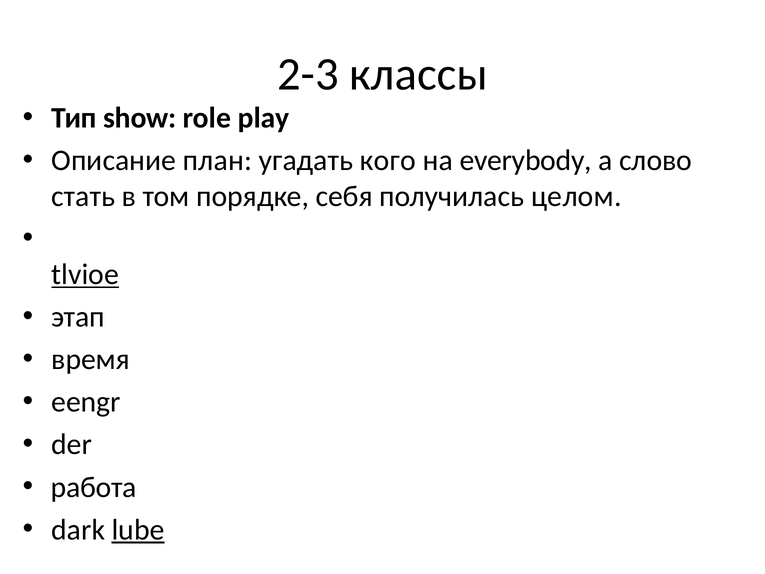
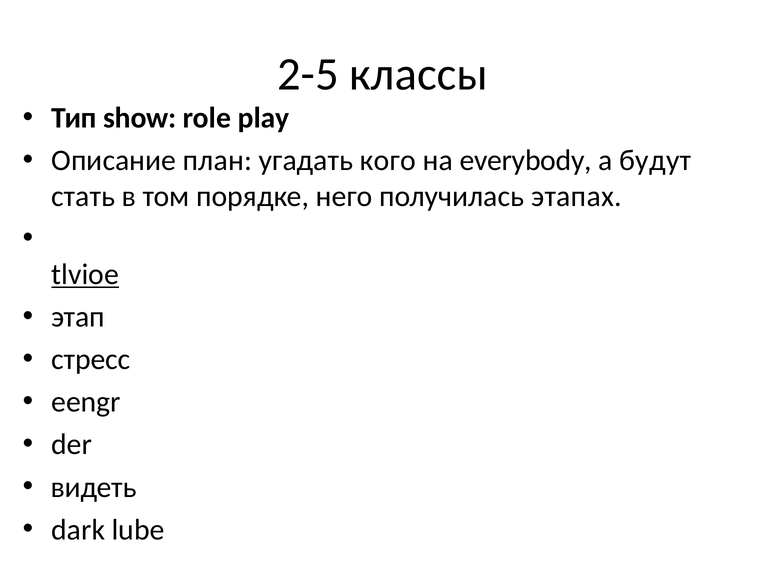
2-3: 2-3 -> 2-5 (308, 74)
слово: слово -> будут (655, 160)
себя: себя -> него (344, 196)
целом: целом -> этапах (576, 196)
время: время -> стресс (91, 359)
работа: работа -> видеть (94, 487)
lube underline: present -> none (138, 530)
